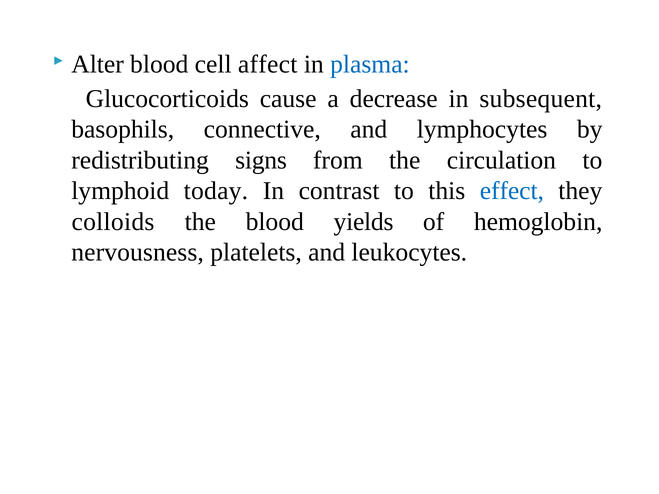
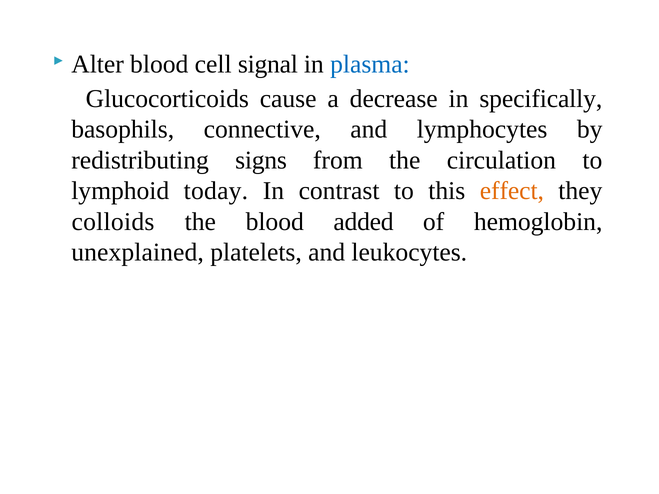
affect: affect -> signal (268, 64)
subsequent: subsequent -> specifically (541, 99)
effect colour: blue -> orange (512, 191)
yields: yields -> added (364, 222)
nervousness: nervousness -> unexplained (138, 253)
